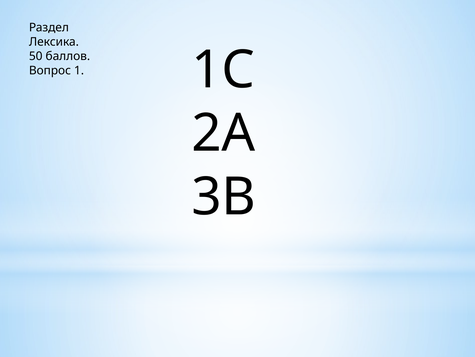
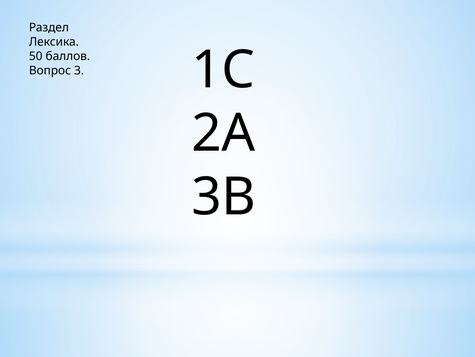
1: 1 -> 3 (79, 70)
